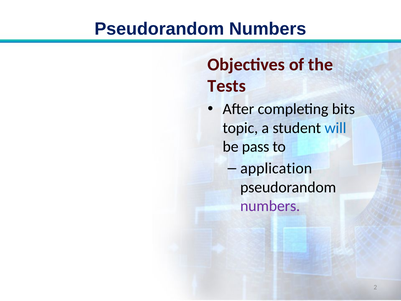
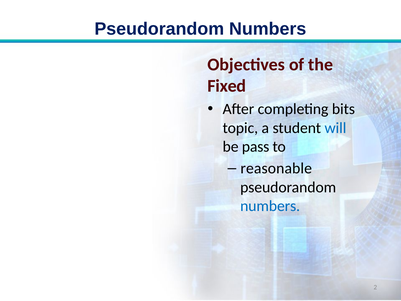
Tests: Tests -> Fixed (227, 86)
application: application -> reasonable (276, 168)
numbers colour: purple -> blue (270, 206)
